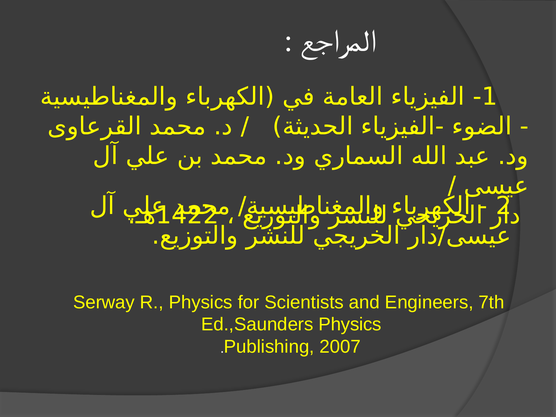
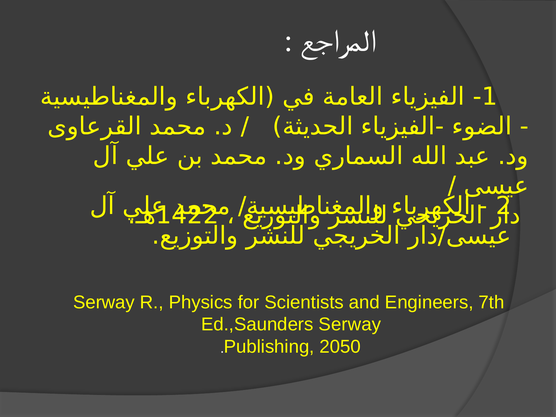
Ed.,Saunders Physics: Physics -> Serway (350, 324)
2007: 2007 -> 2050 (340, 347)
